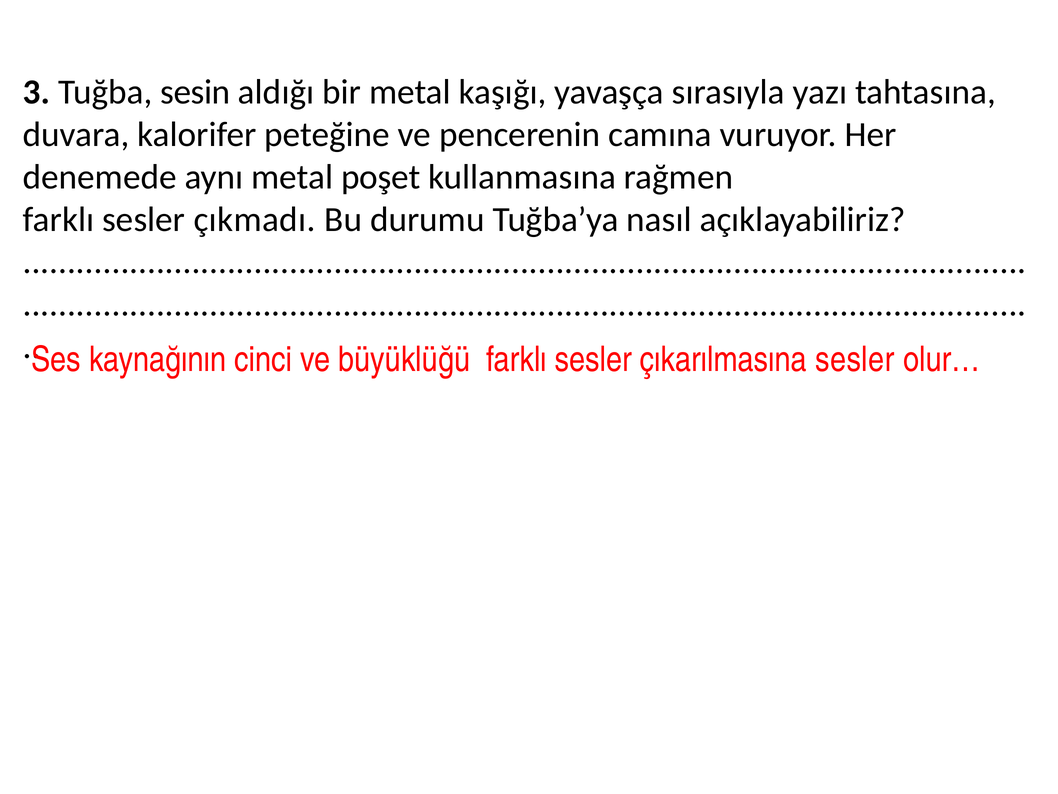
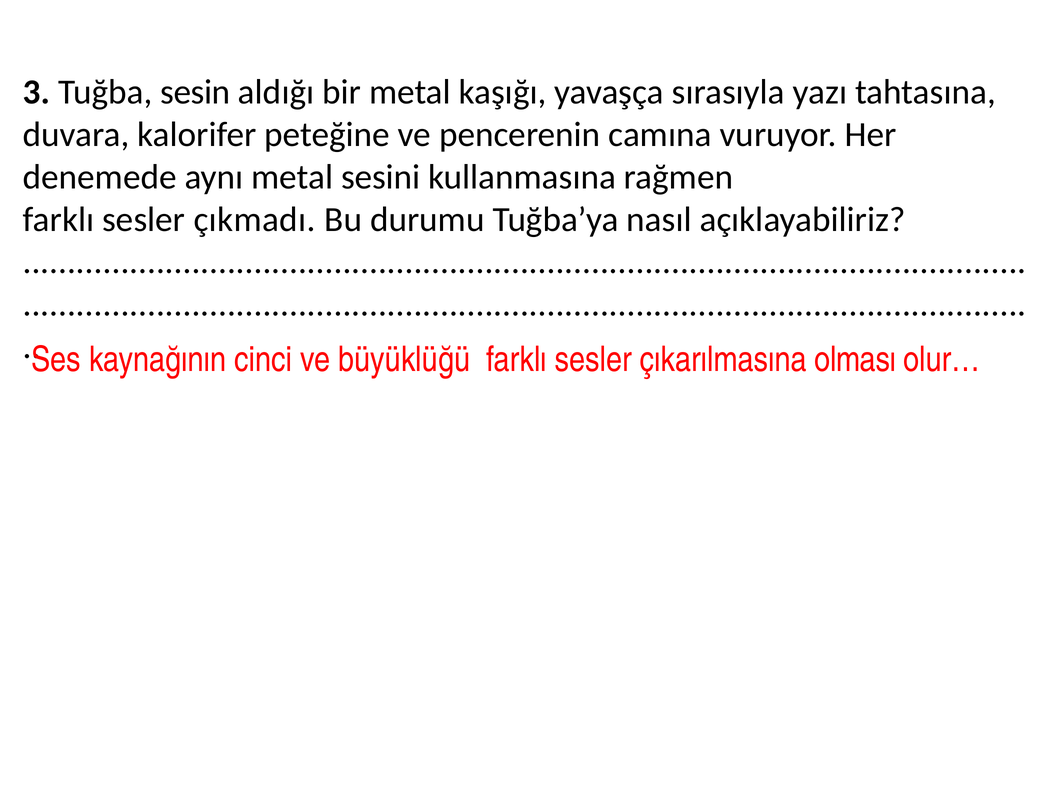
poşet: poşet -> sesini (381, 177)
çıkarılmasına sesler: sesler -> olması (855, 359)
